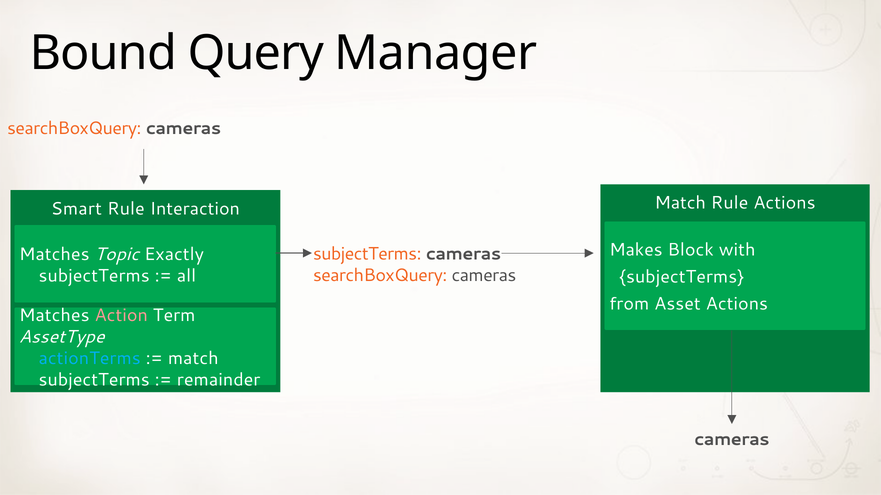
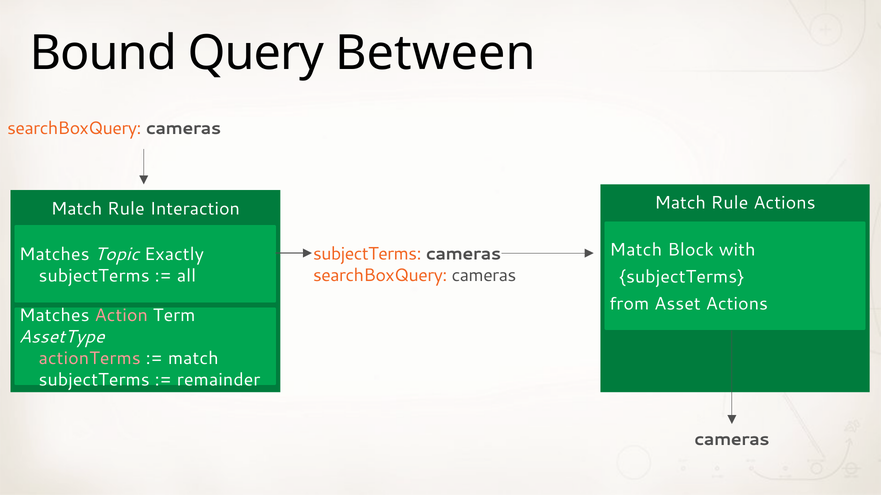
Manager: Manager -> Between (435, 53)
Smart: Smart -> Match (77, 209)
Makes: Makes -> Match (636, 250)
actionTerms colour: light blue -> pink (90, 359)
